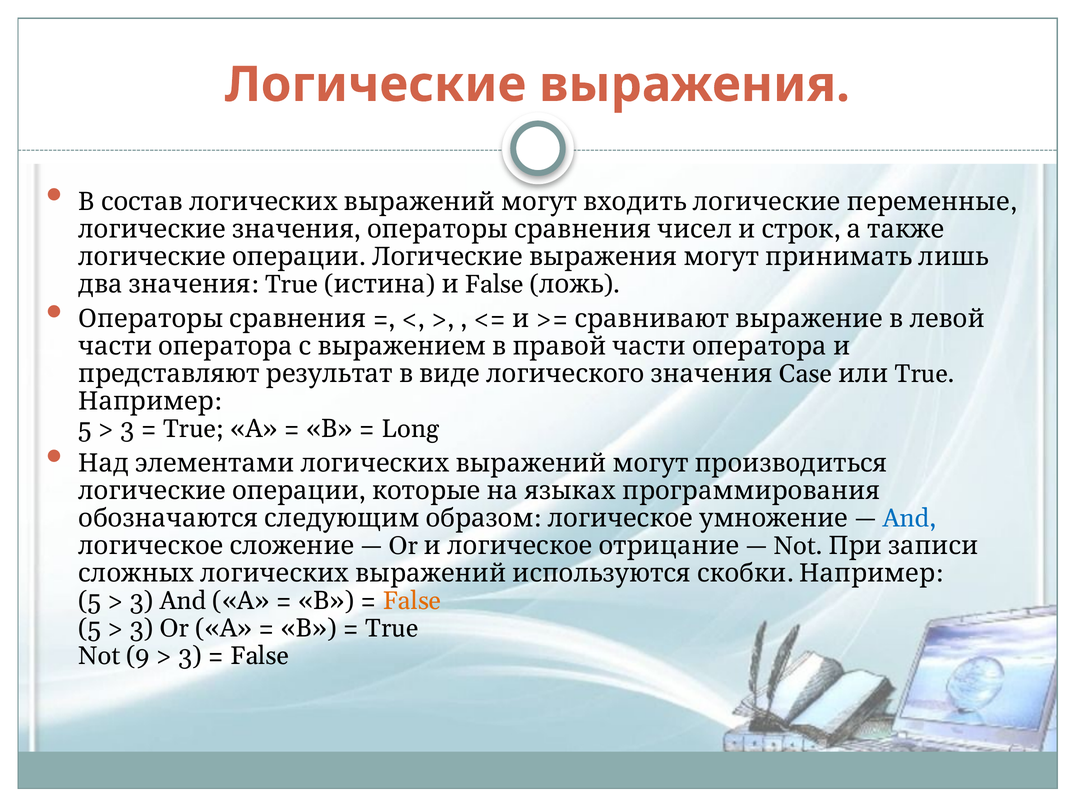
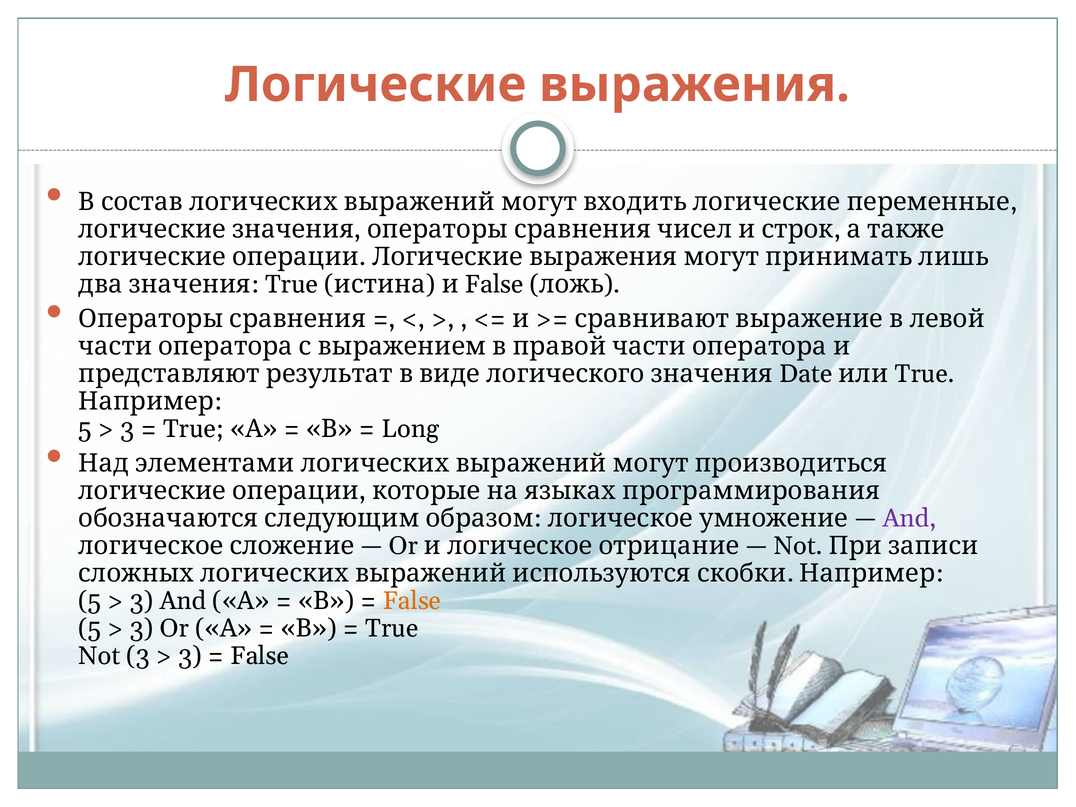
Case: Case -> Date (806, 374)
And colour: blue -> purple (910, 518)
Not 9: 9 -> 3 (138, 656)
